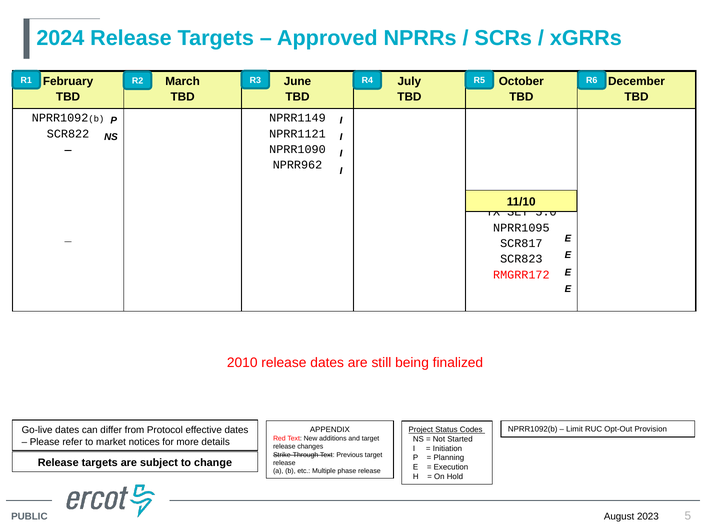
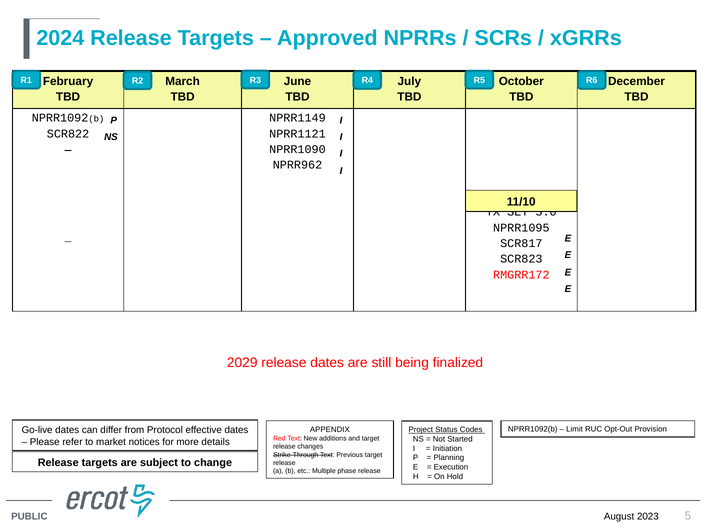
2010: 2010 -> 2029 (242, 363)
